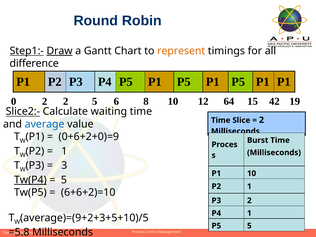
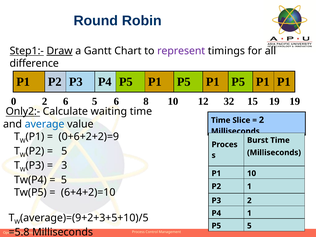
represent colour: orange -> purple (181, 51)
2 2: 2 -> 6 (66, 101)
64: 64 -> 32 (229, 101)
15 42: 42 -> 19 (274, 101)
Slice2:-: Slice2:- -> Only2:- (23, 111)
0+6+2+0)=9: 0+6+2+0)=9 -> 0+6+2+2)=9 (89, 137)
1: 1 -> 5 (64, 151)
Tw(P4 underline: present -> none (30, 180)
6+6+2)=10: 6+6+2)=10 -> 6+4+2)=10 (88, 193)
